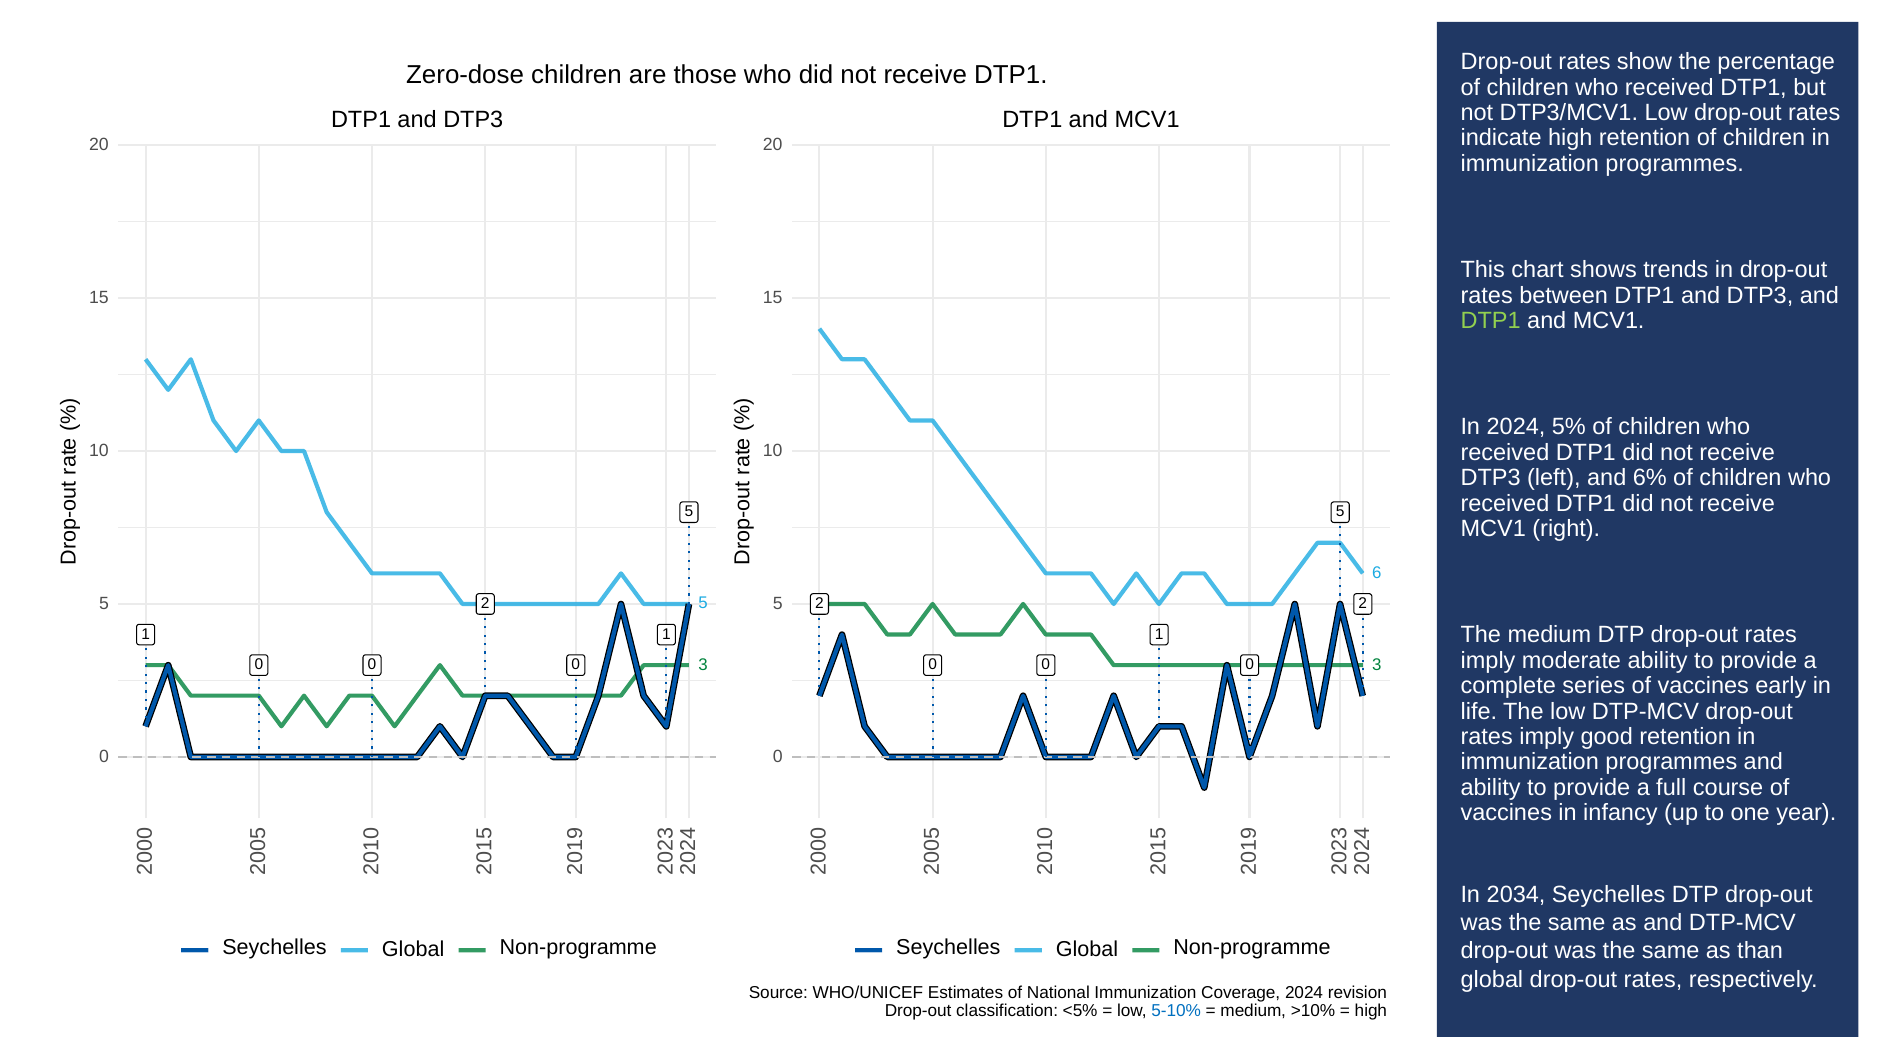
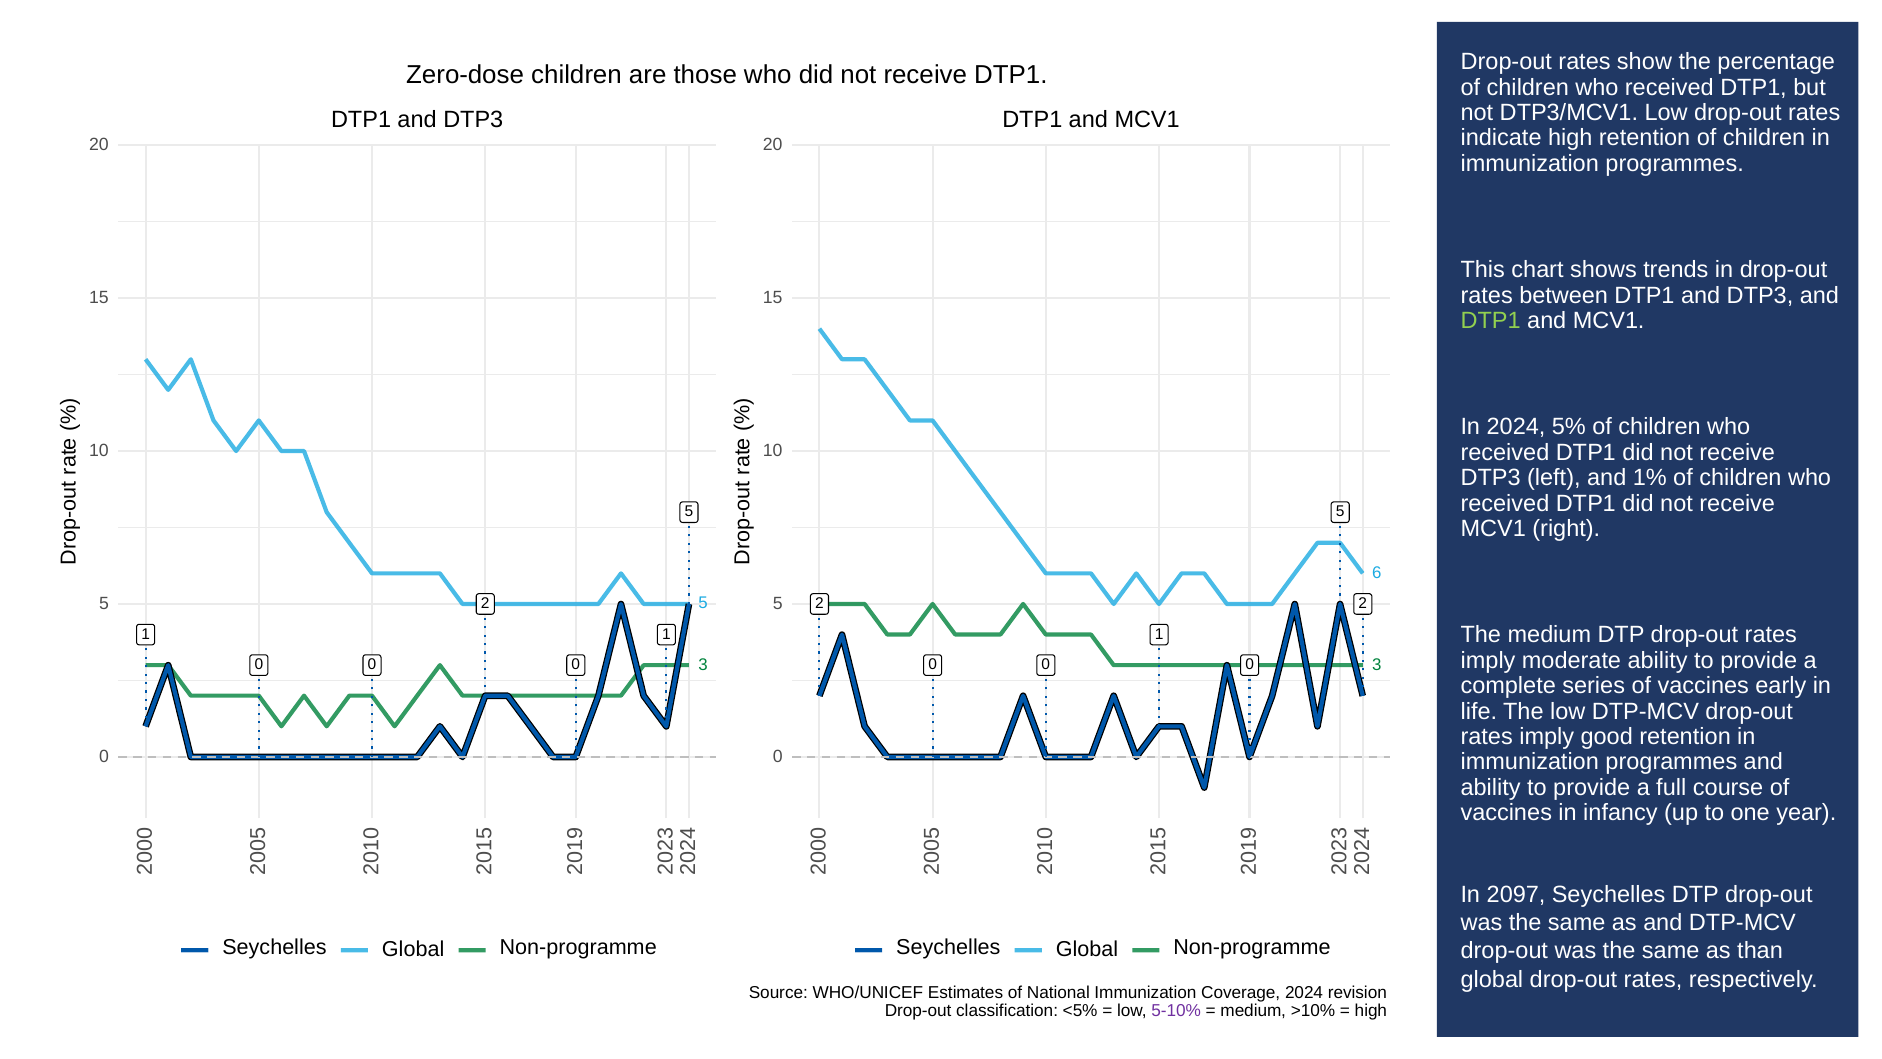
6%: 6% -> 1% (1650, 478)
2034: 2034 -> 2097 (1516, 894)
5-10% colour: blue -> purple (1176, 1011)
